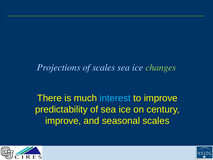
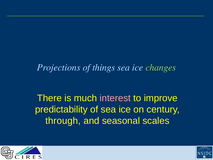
of scales: scales -> things (104, 67)
interest colour: light blue -> pink (115, 98)
improve: improve -> through (63, 121)
